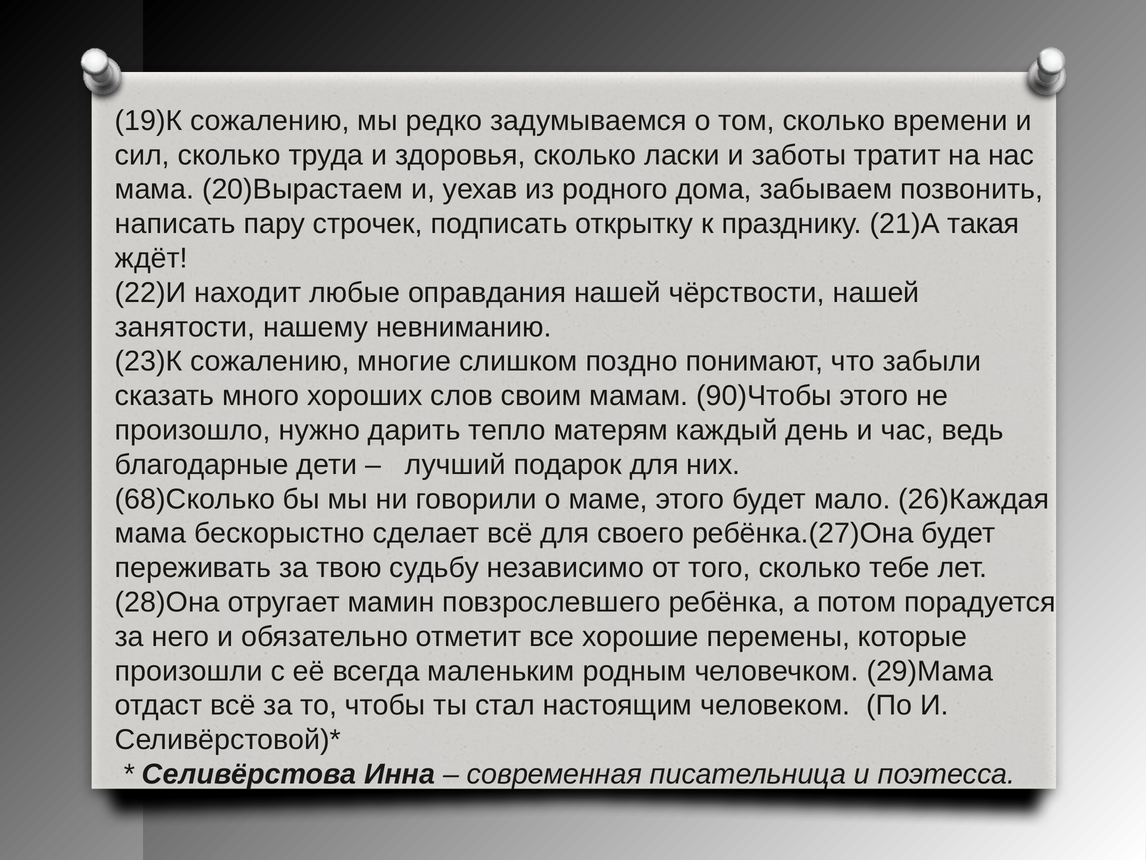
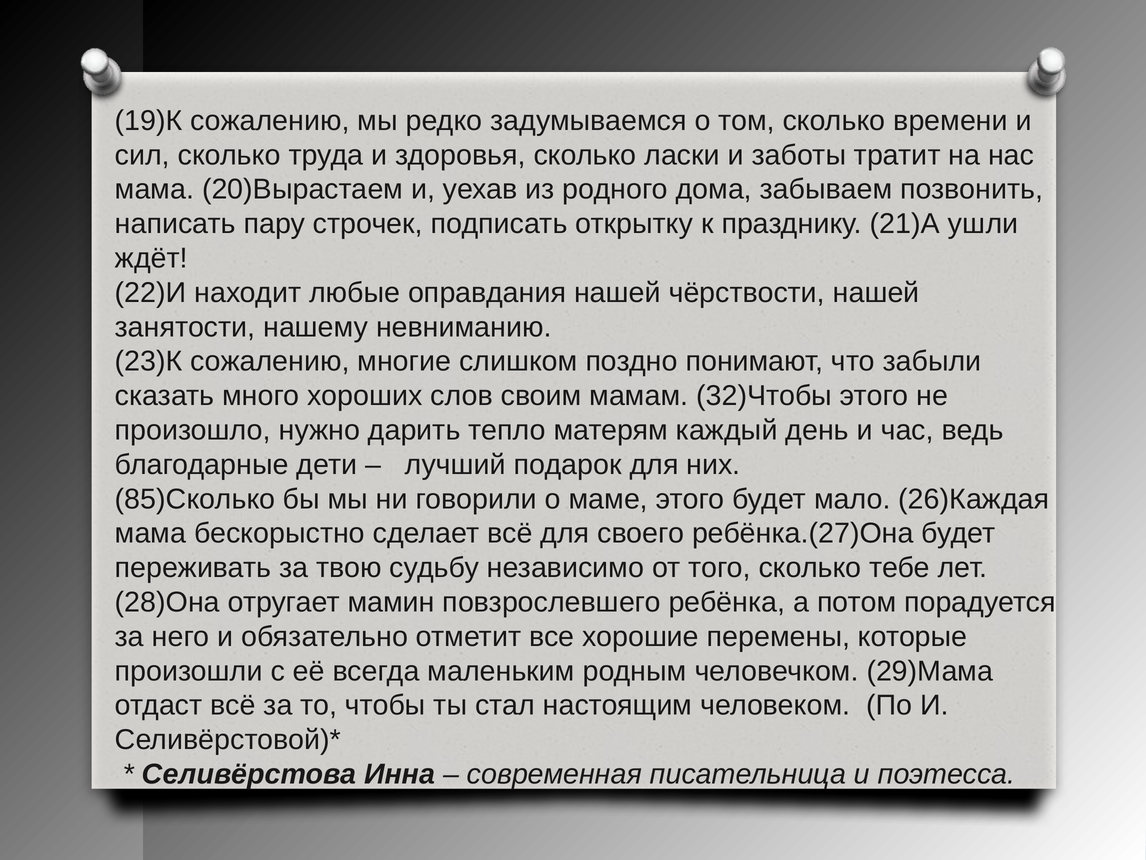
такая: такая -> ушли (983, 224)
90)Чтобы: 90)Чтобы -> 32)Чтобы (764, 396)
68)Сколько: 68)Сколько -> 85)Сколько (195, 499)
